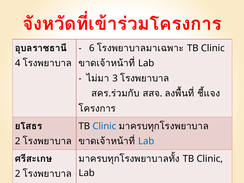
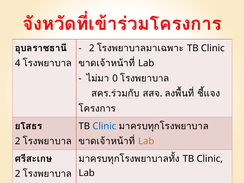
6: 6 -> 2 (92, 48)
3: 3 -> 0 (115, 78)
Lab colour: blue -> orange (146, 141)
